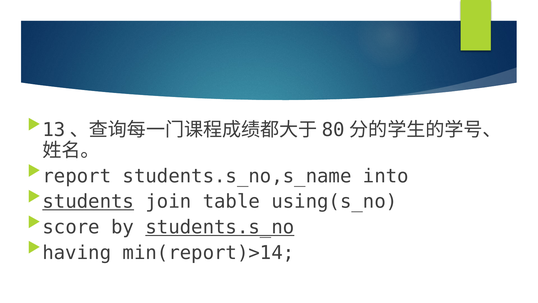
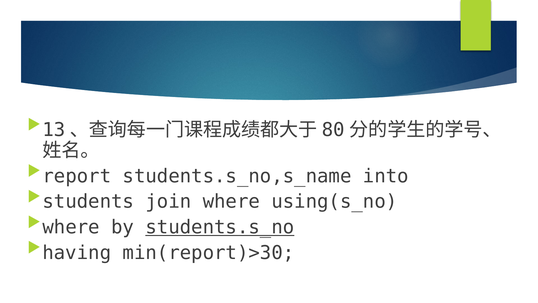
students underline: present -> none (88, 201)
join table: table -> where (231, 201)
score: score -> where (71, 227)
min(report)>14: min(report)>14 -> min(report)>30 (208, 253)
